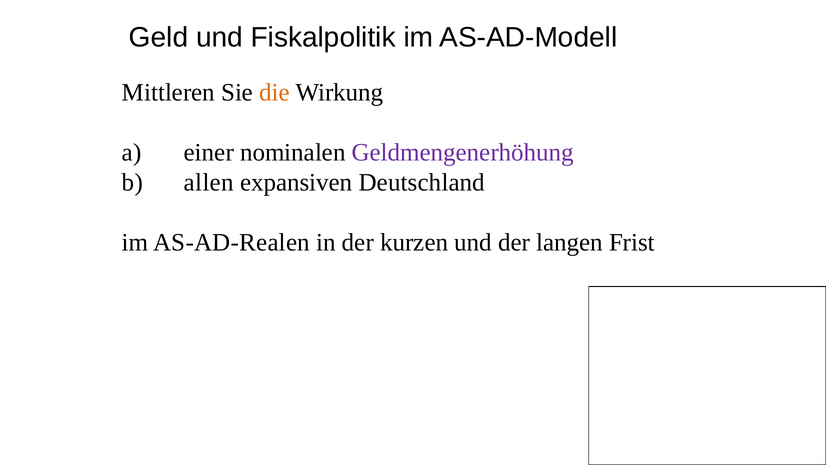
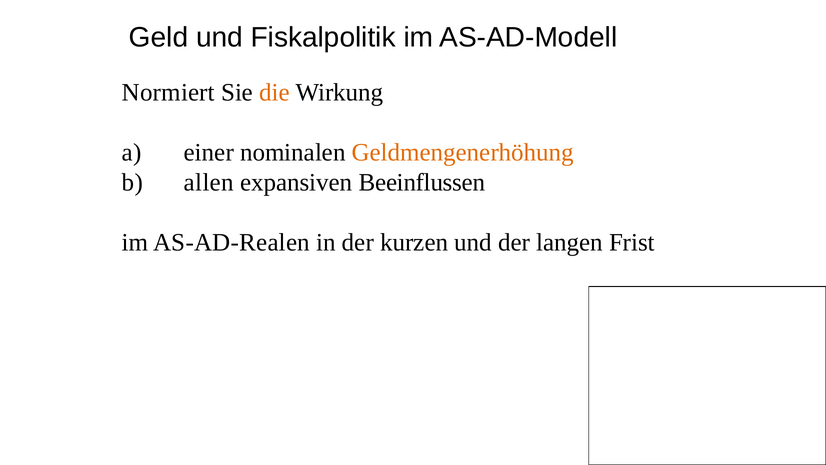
Mittleren: Mittleren -> Normiert (168, 93)
Geldmengenerhöhung colour: purple -> orange (463, 153)
Deutschland: Deutschland -> Beeinflussen (422, 183)
